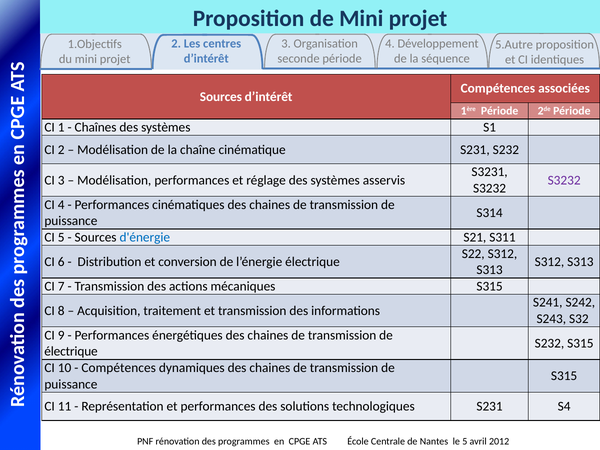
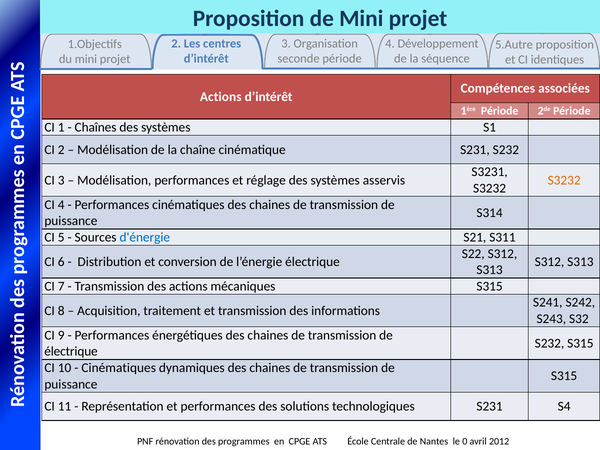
Sources: Sources -> Actions (221, 97)
S3232 colour: purple -> orange (564, 180)
Compétences: Compétences -> Cinématiques (119, 368)
5: 5 -> 0 (465, 441)
